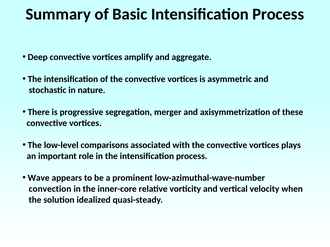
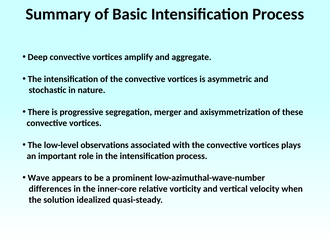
comparisons: comparisons -> observations (105, 145)
convection: convection -> differences (50, 189)
